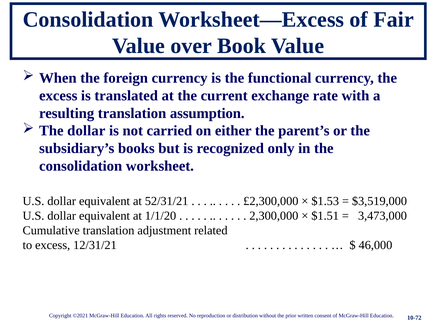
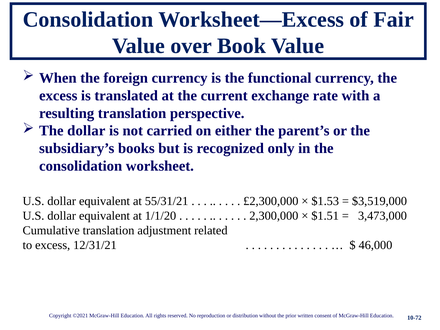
assumption: assumption -> perspective (207, 113)
52/31/21: 52/31/21 -> 55/31/21 (167, 201)
